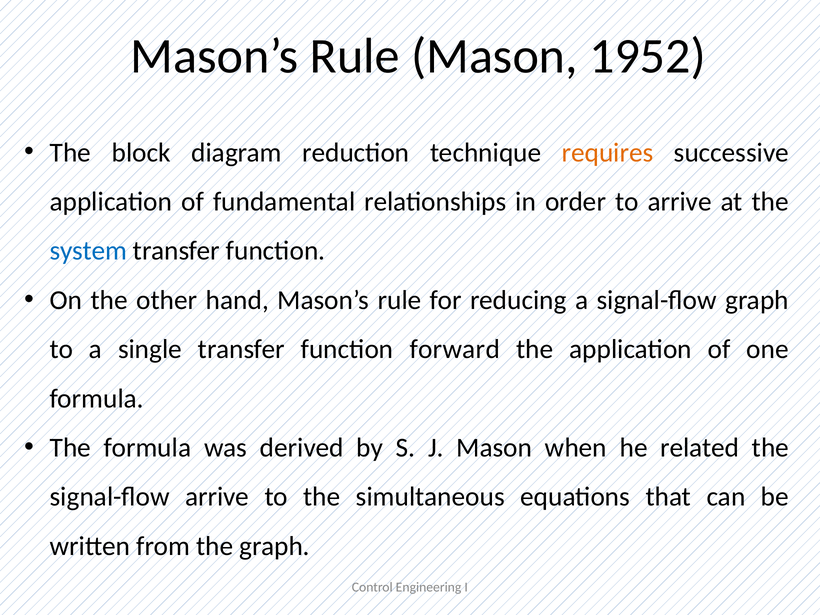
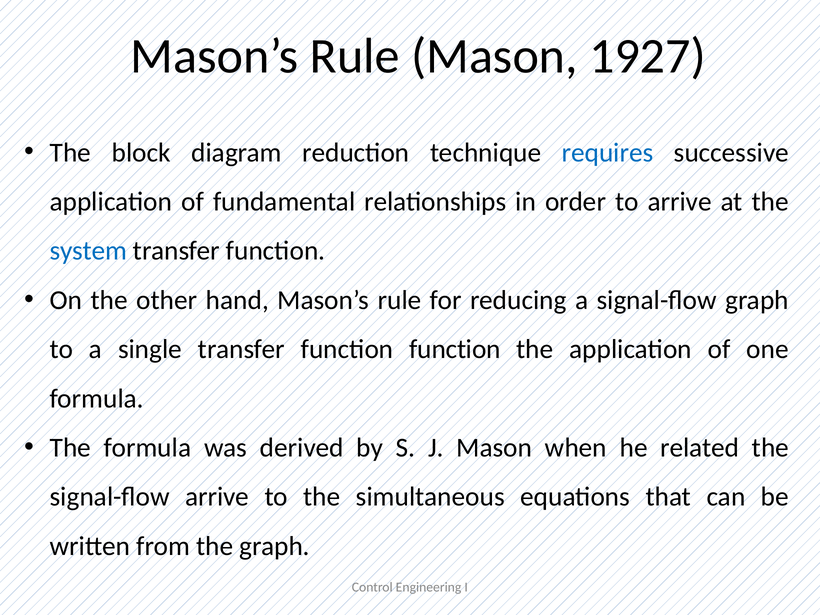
1952: 1952 -> 1927 (647, 56)
requires colour: orange -> blue (608, 152)
function forward: forward -> function (455, 349)
